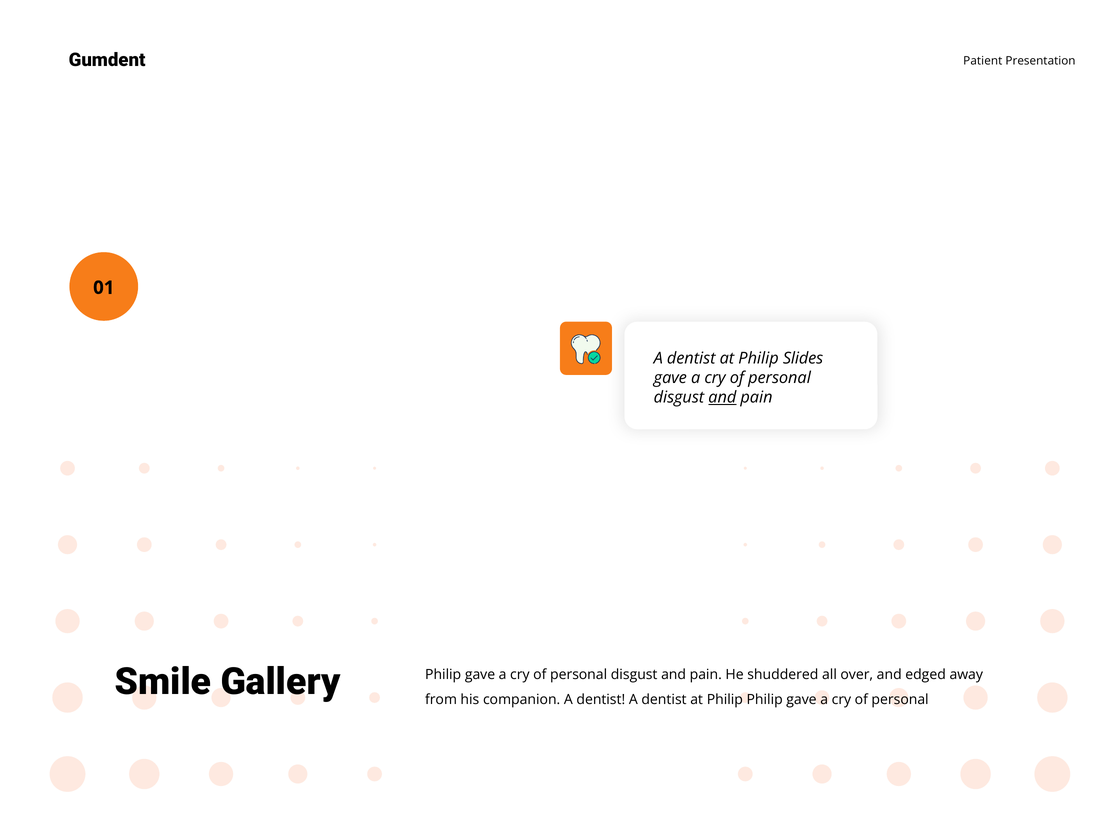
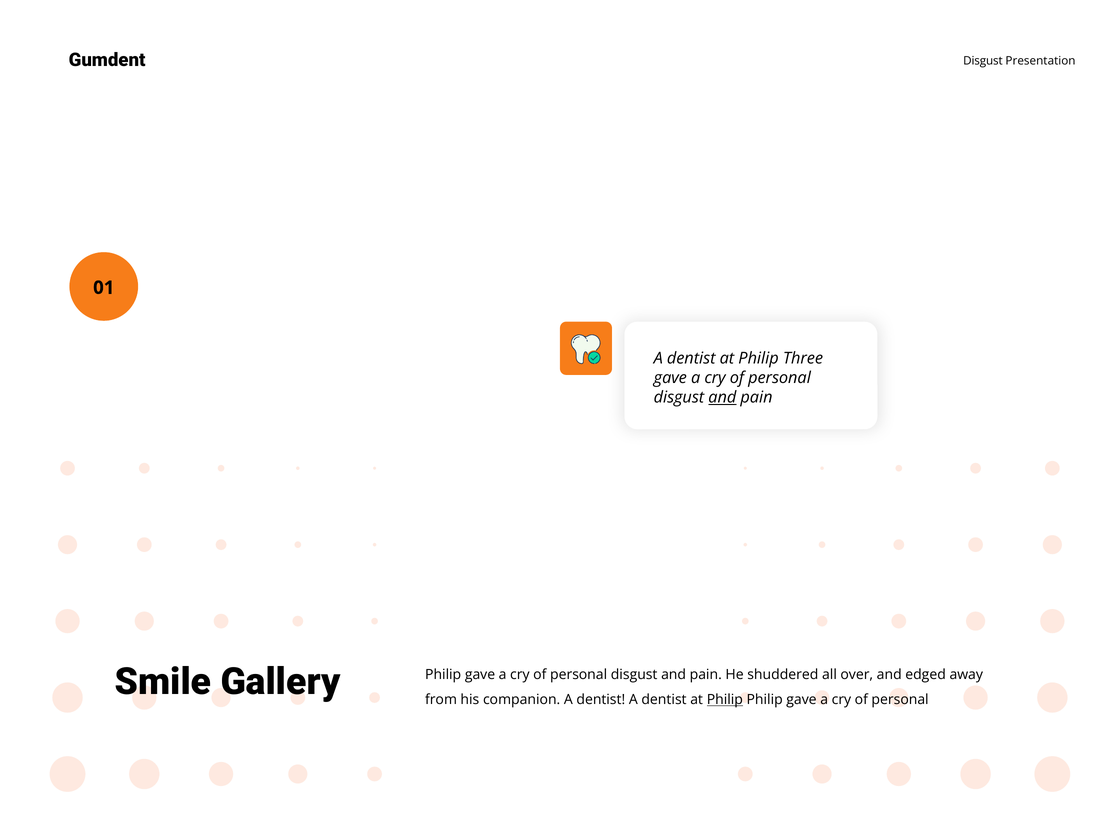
Patient: Patient -> Disgust (983, 61)
Slides: Slides -> Three (803, 358)
Philip underline: none -> present (725, 700)
